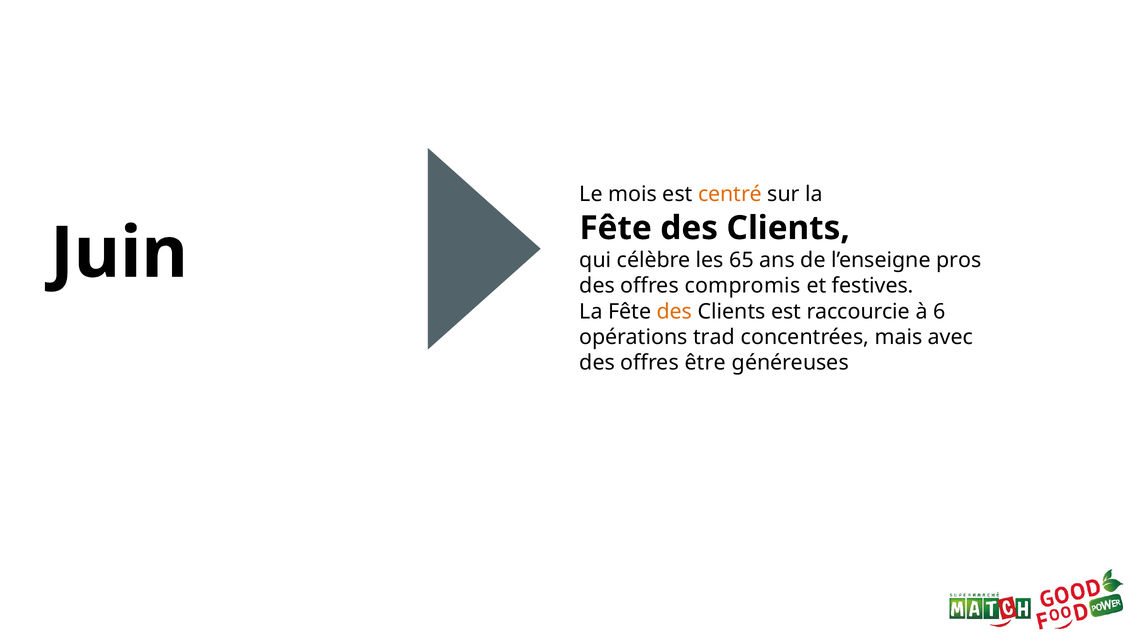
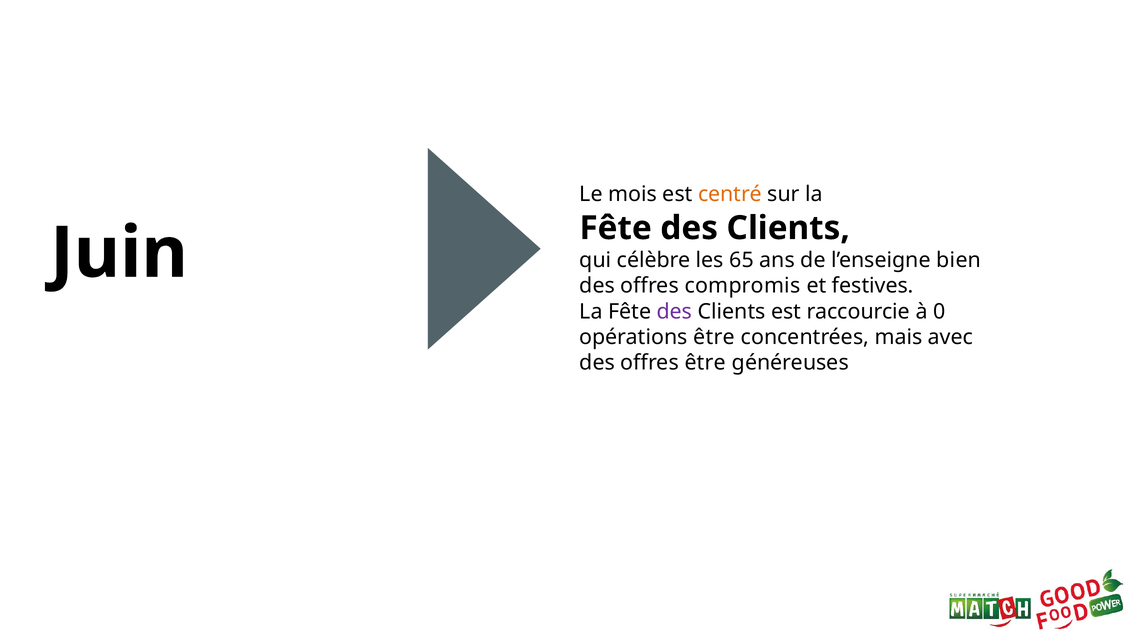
pros: pros -> bien (959, 260)
des colour: orange -> purple (674, 312)
6: 6 -> 0 (939, 312)
opérations trad: trad -> être (714, 337)
